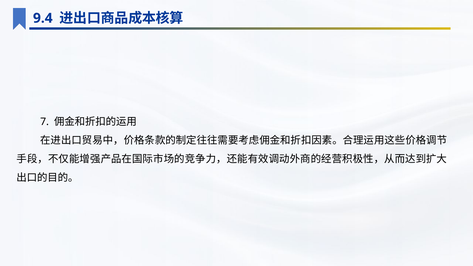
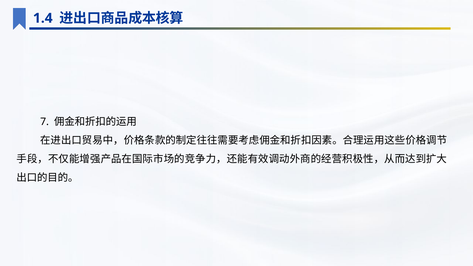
9.4: 9.4 -> 1.4 (43, 18)
